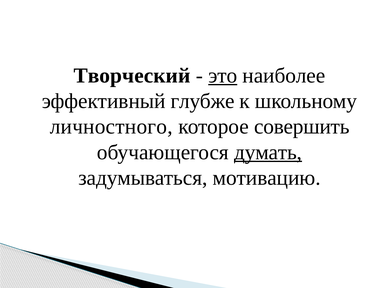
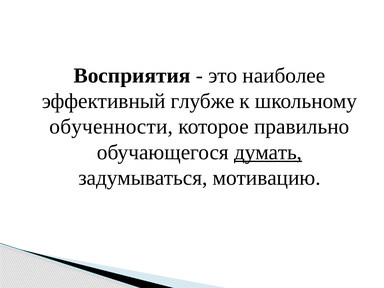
Творческий: Творческий -> Восприятия (132, 75)
это underline: present -> none (223, 75)
личностного: личностного -> обученности (111, 127)
совершить: совершить -> правильно (302, 127)
